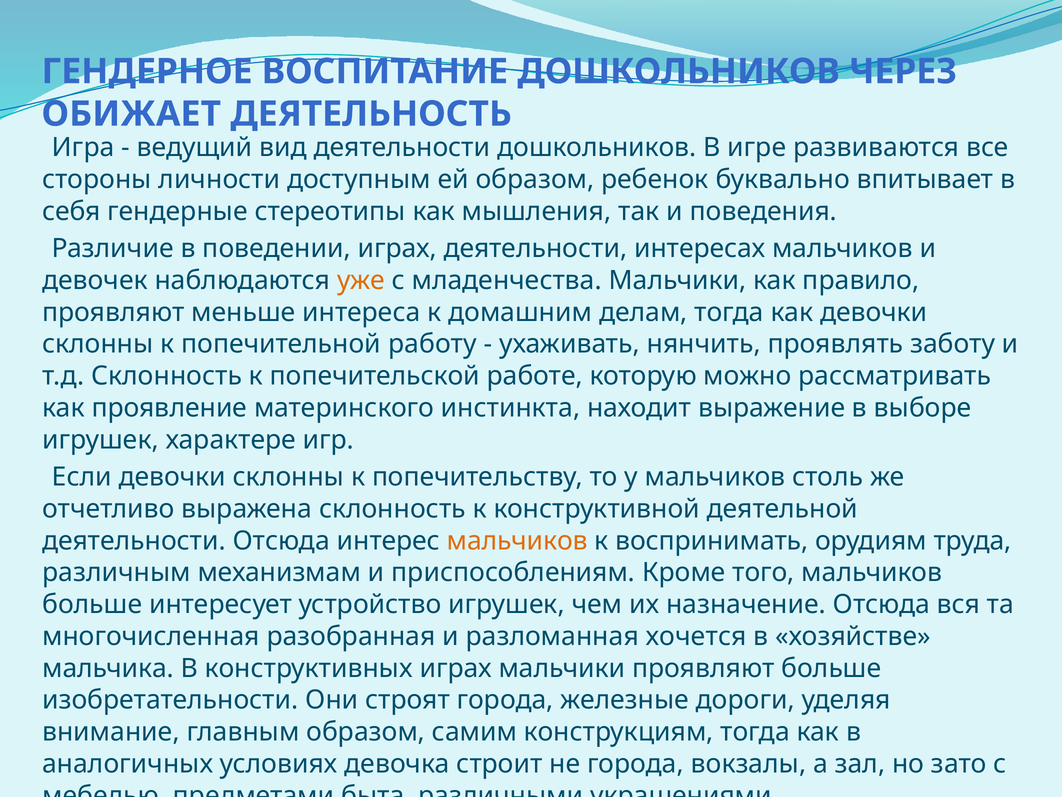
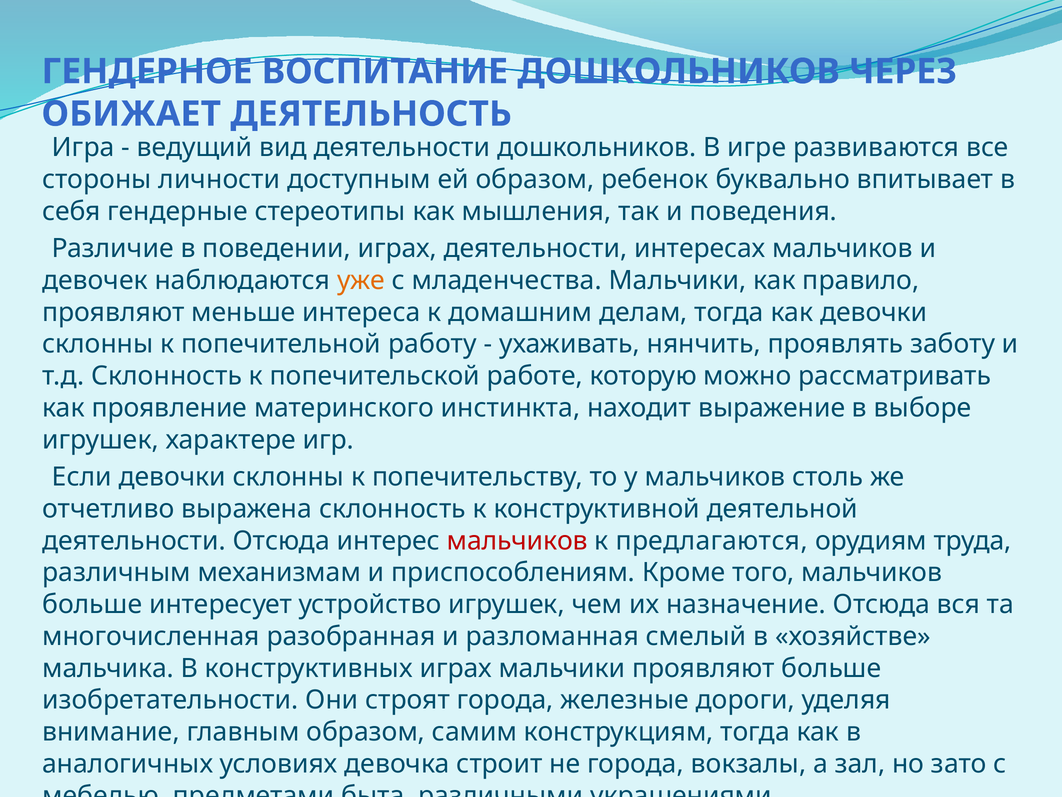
мальчиков colour: orange -> red (517, 540)
воспринимать: воспринимать -> предлагаются (712, 540)
хочется: хочется -> смелый (696, 636)
